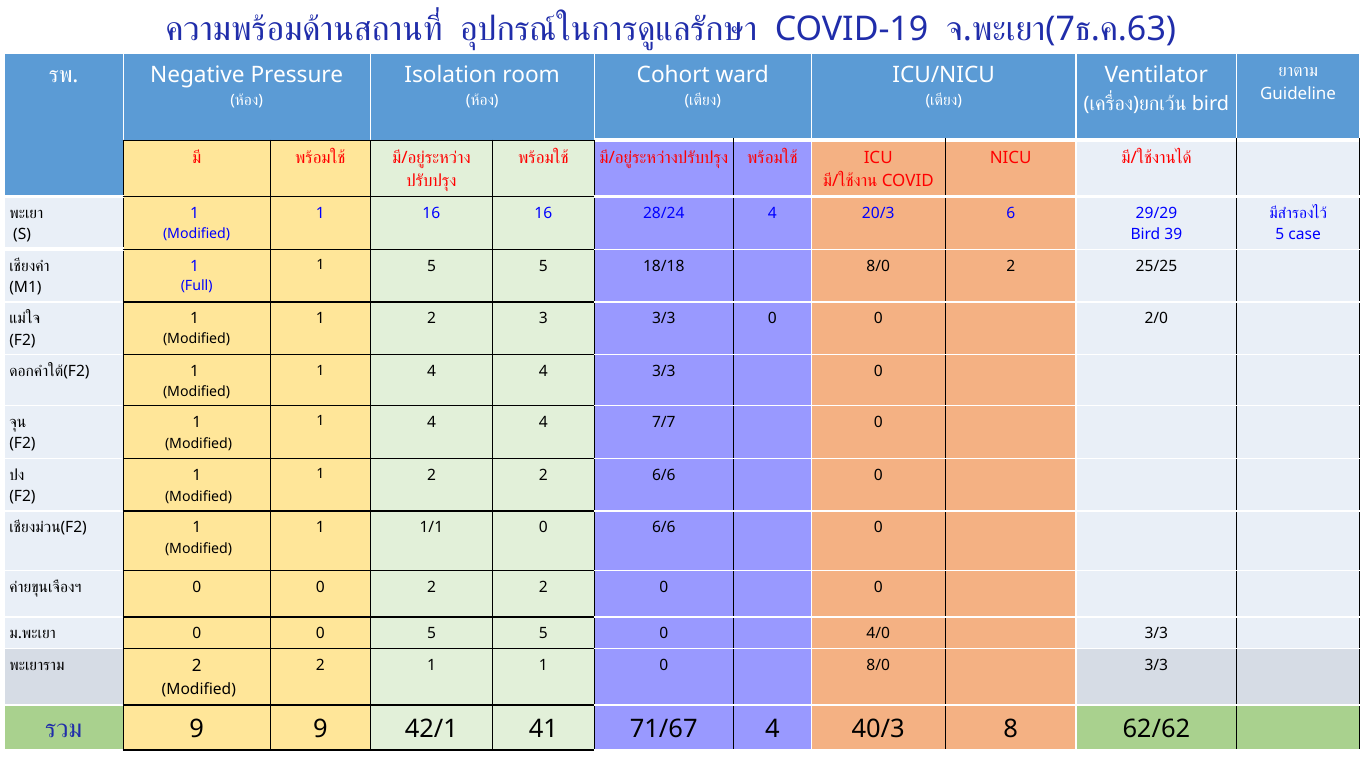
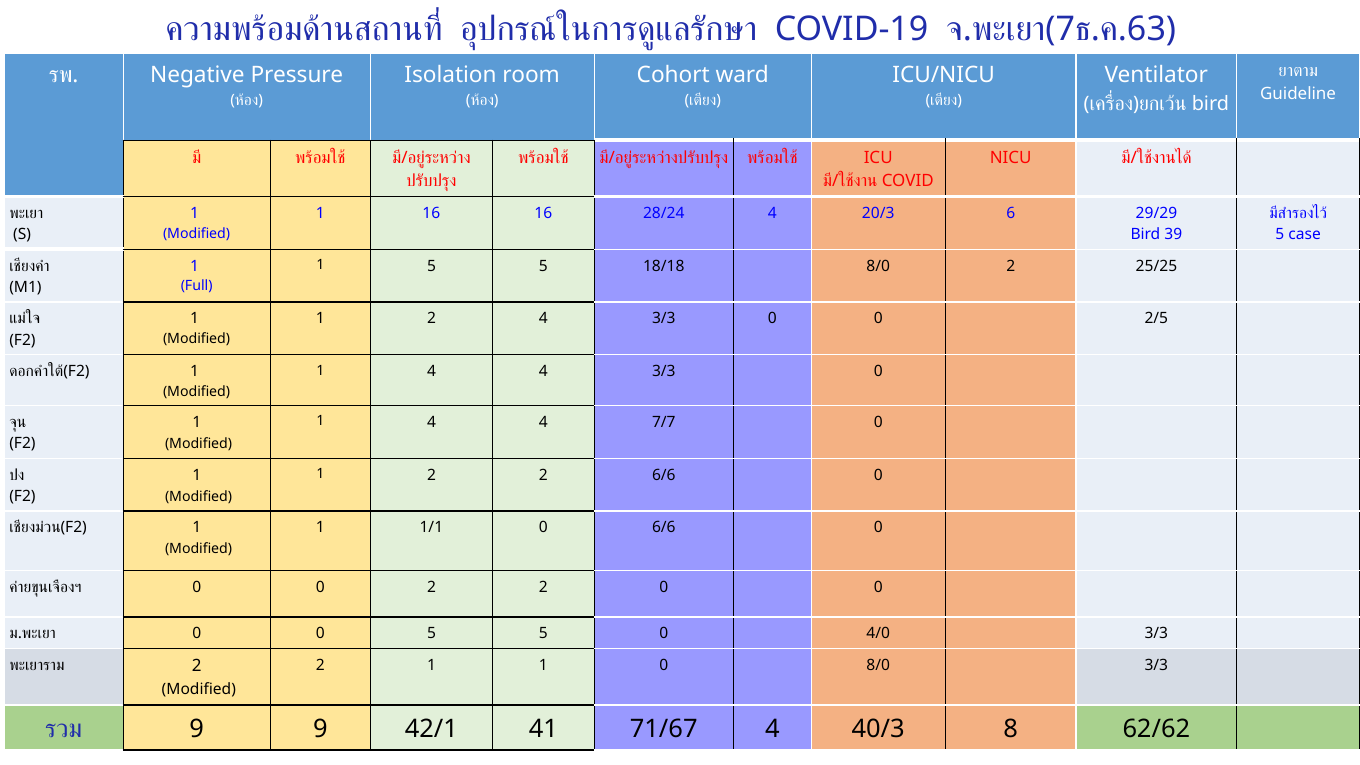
2 3: 3 -> 4 (543, 319)
2/0: 2/0 -> 2/5 (1156, 319)
